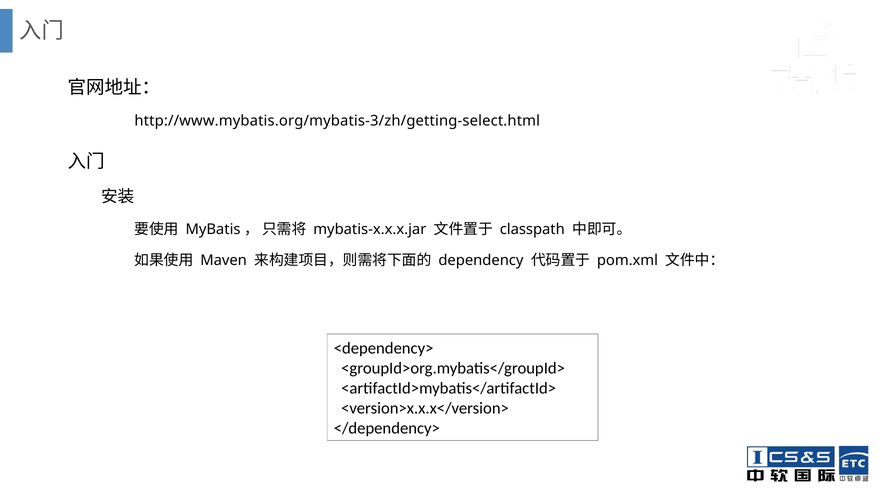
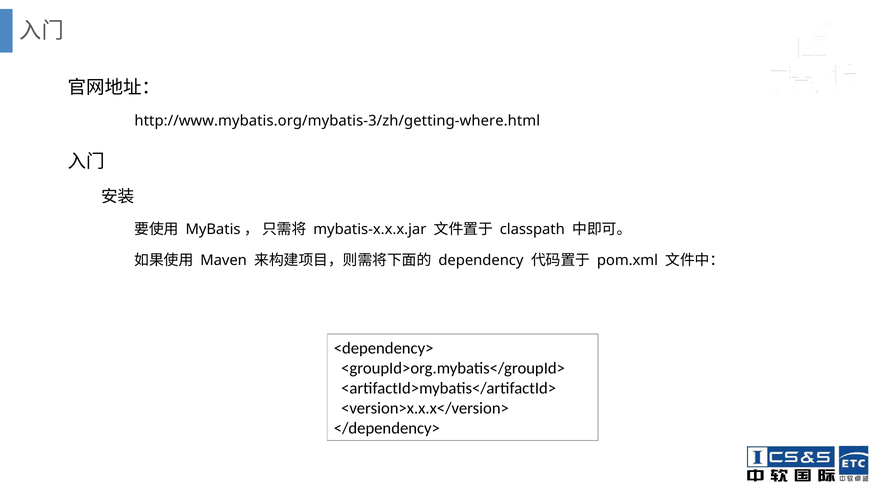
http://www.mybatis.org/mybatis-3/zh/getting-select.html: http://www.mybatis.org/mybatis-3/zh/getting-select.html -> http://www.mybatis.org/mybatis-3/zh/getting-where.html (337, 121)
